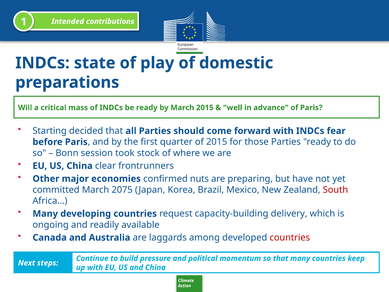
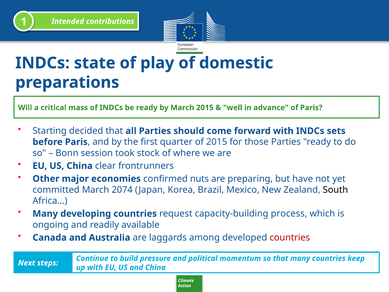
fear: fear -> sets (336, 131)
2075: 2075 -> 2074 (122, 190)
South colour: red -> black (335, 190)
delivery: delivery -> process (289, 214)
